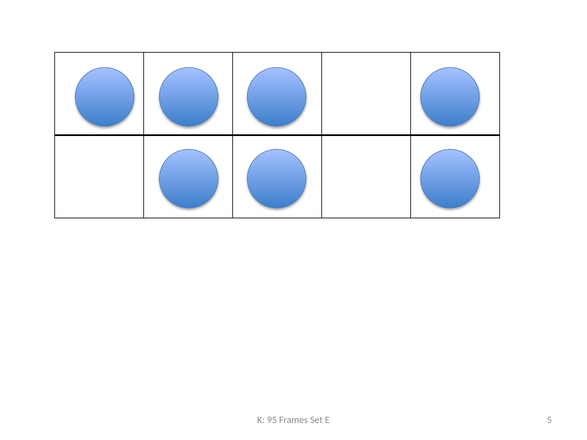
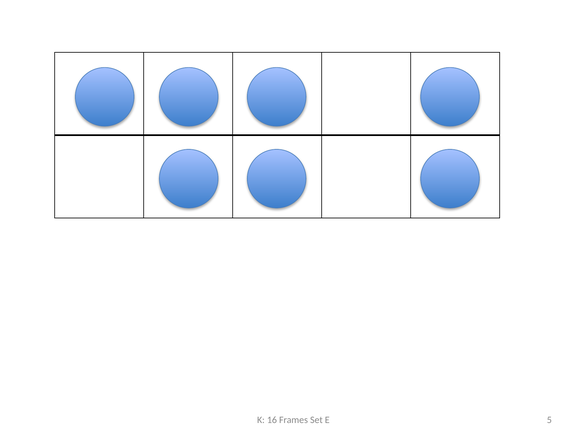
95: 95 -> 16 (272, 420)
